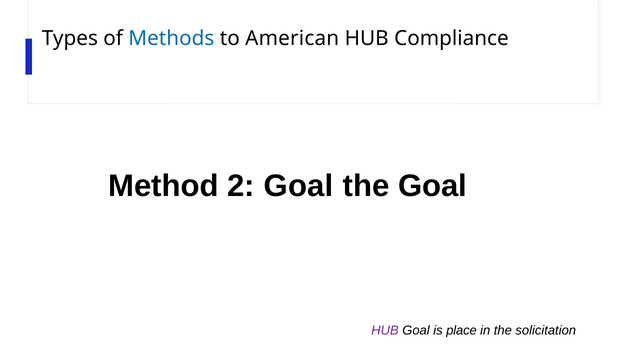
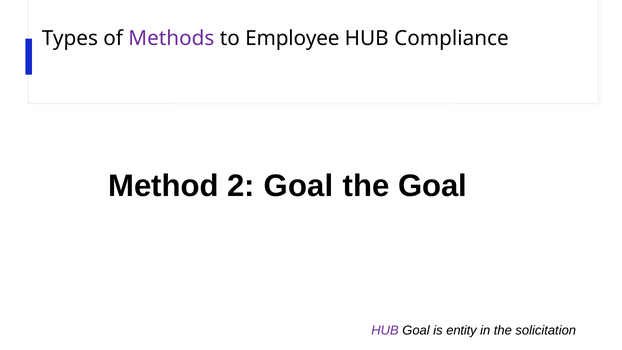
Methods colour: blue -> purple (171, 39)
American: American -> Employee (292, 39)
place: place -> entity (461, 330)
